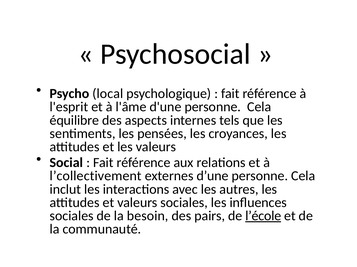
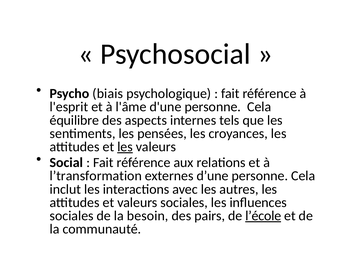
local: local -> biais (108, 94)
les underline: none -> present (125, 147)
l’collectivement: l’collectivement -> l’transformation (96, 176)
